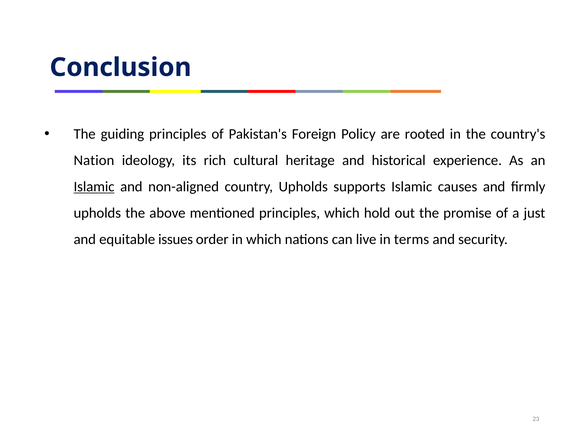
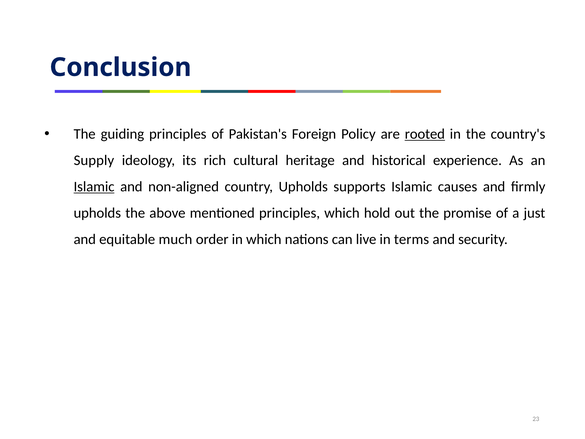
rooted underline: none -> present (425, 134)
Nation: Nation -> Supply (94, 160)
issues: issues -> much (175, 239)
